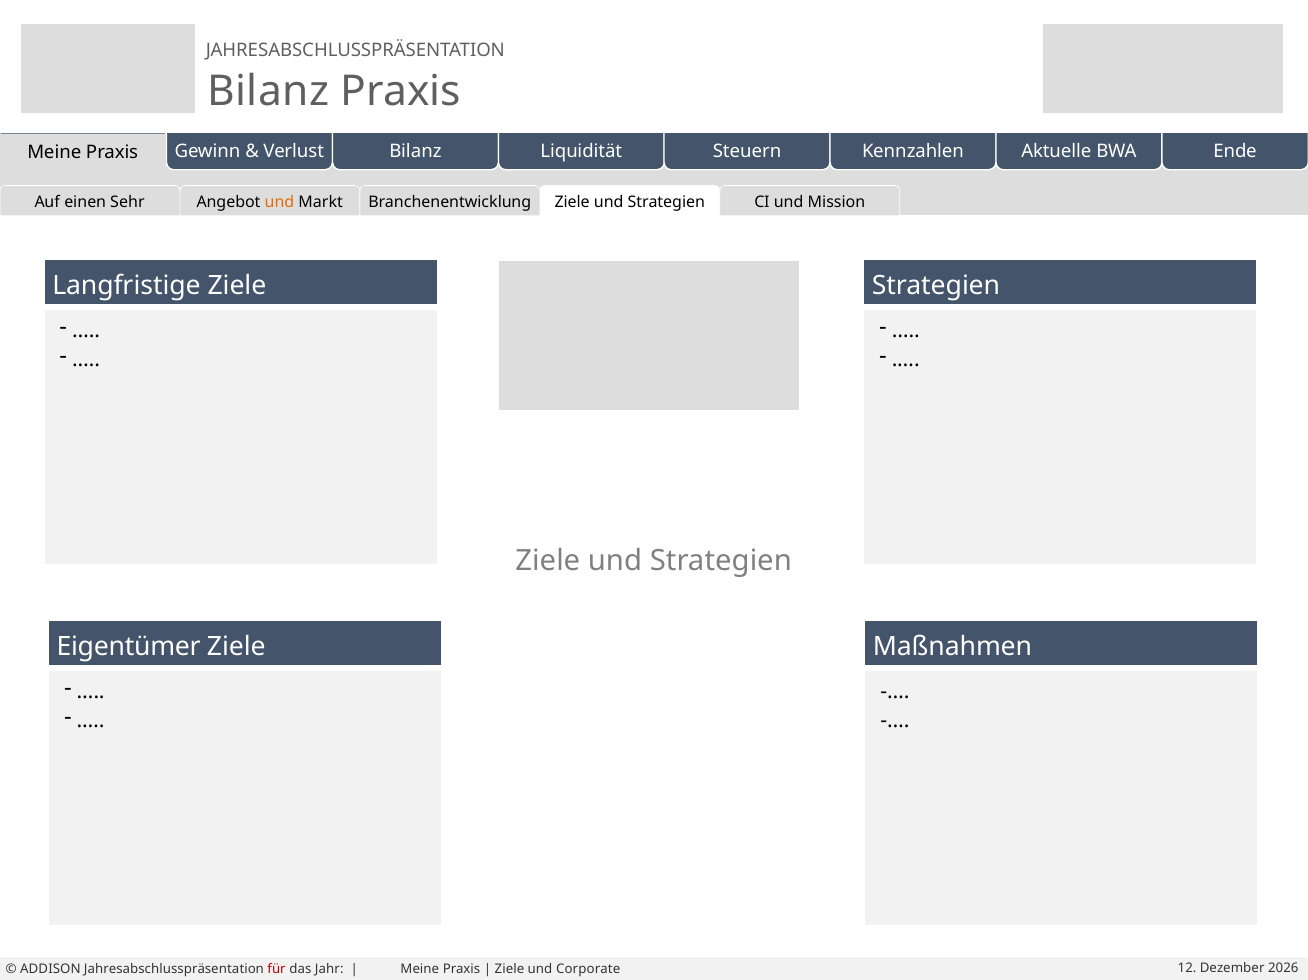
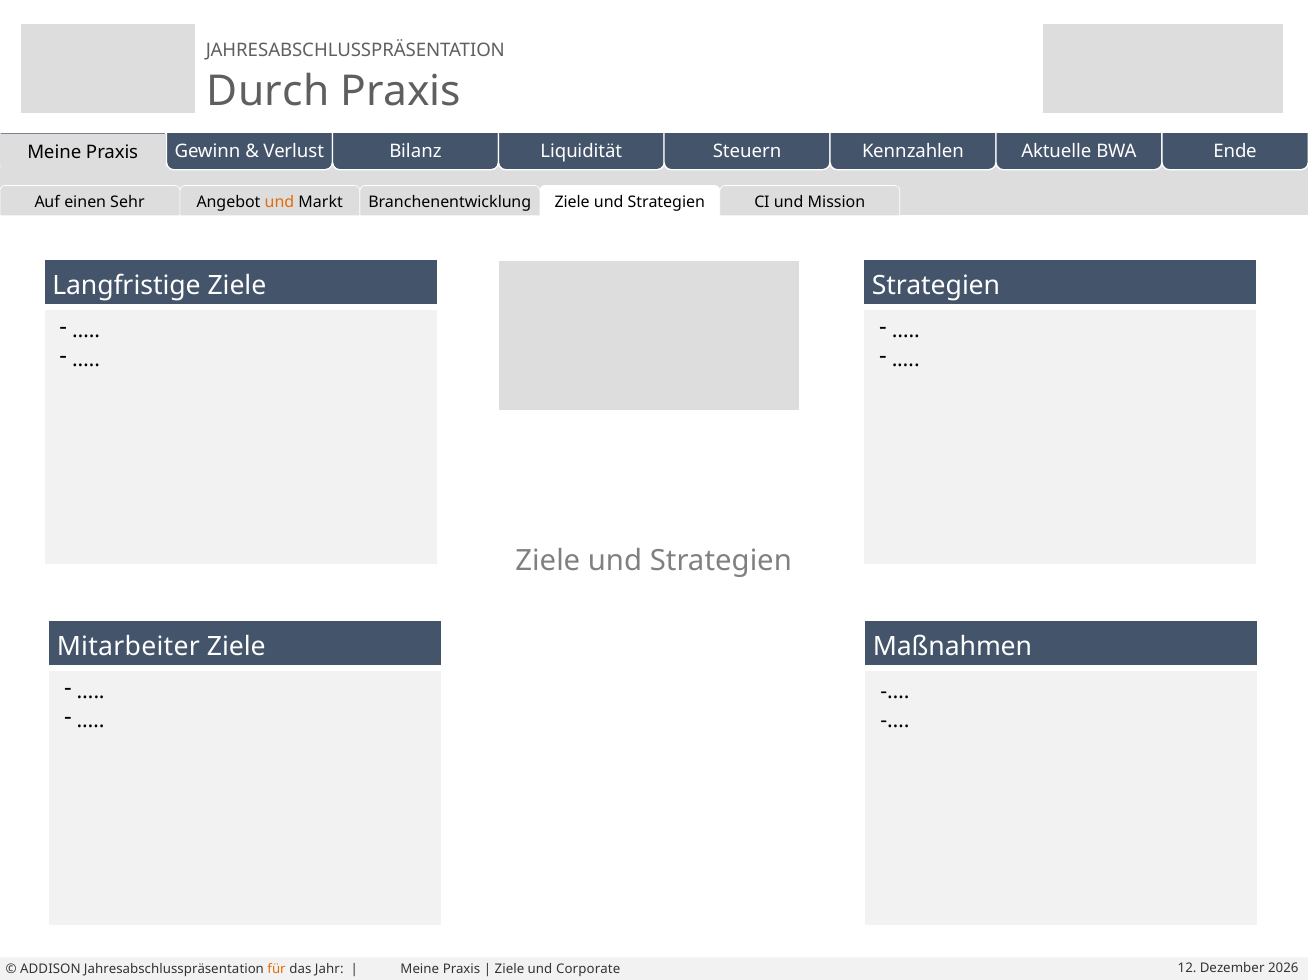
Bilanz: Bilanz -> Durch (268, 91)
Eigentümer: Eigentümer -> Mitarbeiter (128, 647)
für colour: red -> orange (277, 970)
